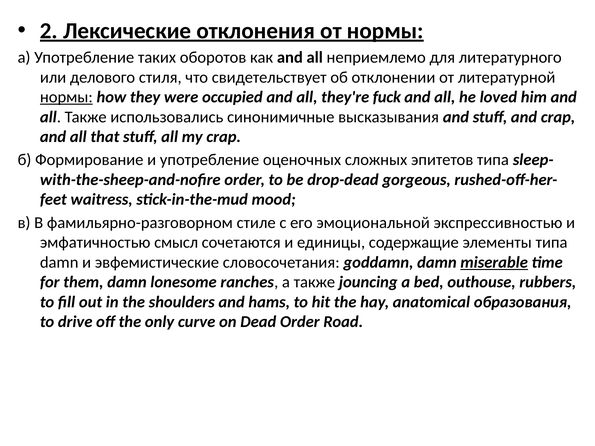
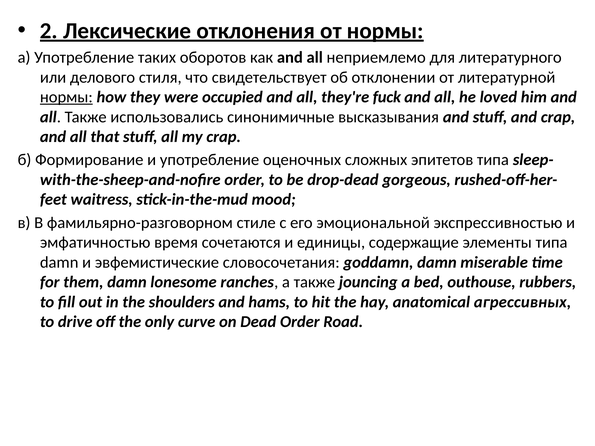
смысл: смысл -> время (176, 243)
miserable underline: present -> none (494, 262)
образования: образования -> агрессивных (523, 302)
